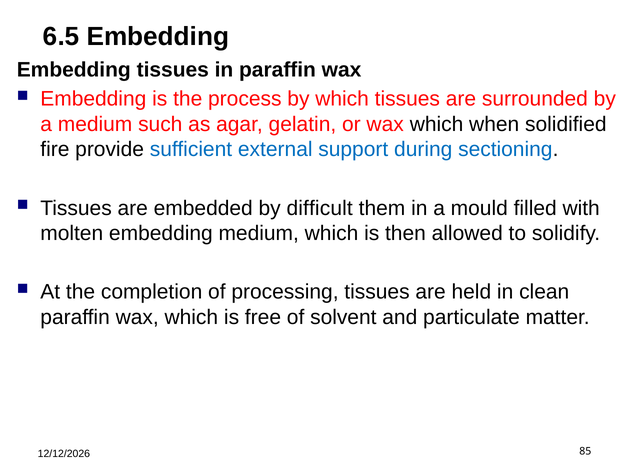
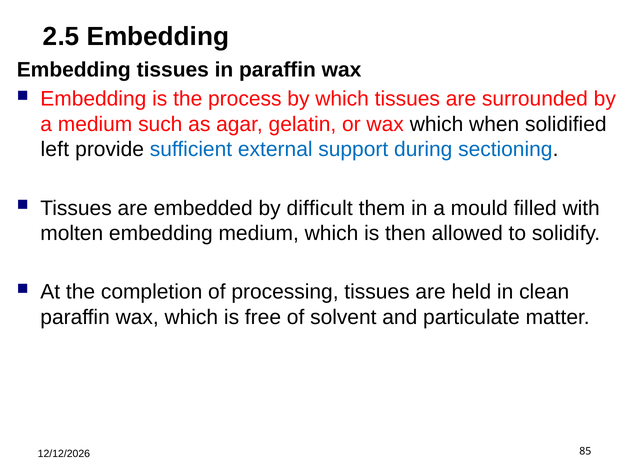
6.5: 6.5 -> 2.5 (61, 36)
fire: fire -> left (55, 149)
